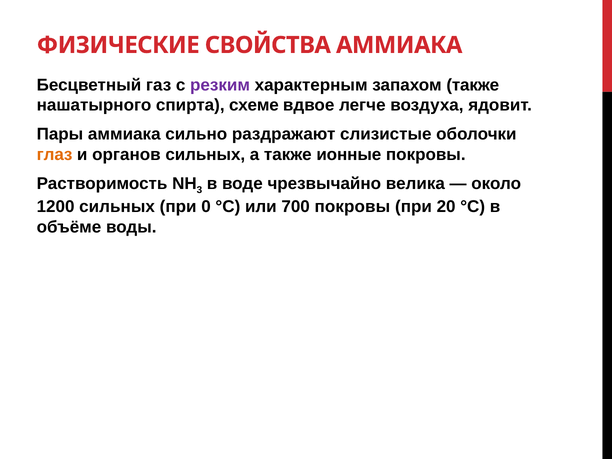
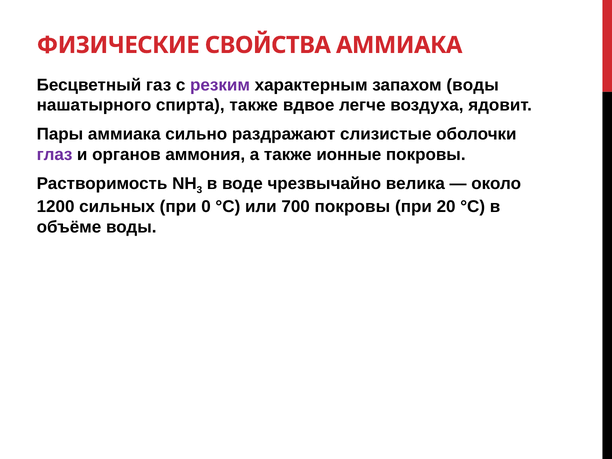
запахом также: также -> воды (473, 85)
спирта схеме: схеме -> также (254, 105)
глаз colour: orange -> purple (55, 155)
органов сильных: сильных -> аммония (205, 155)
